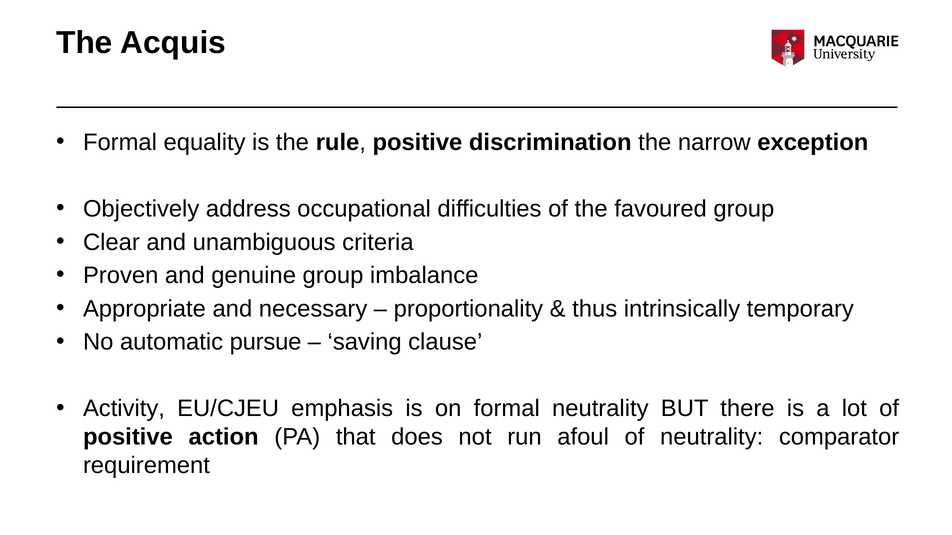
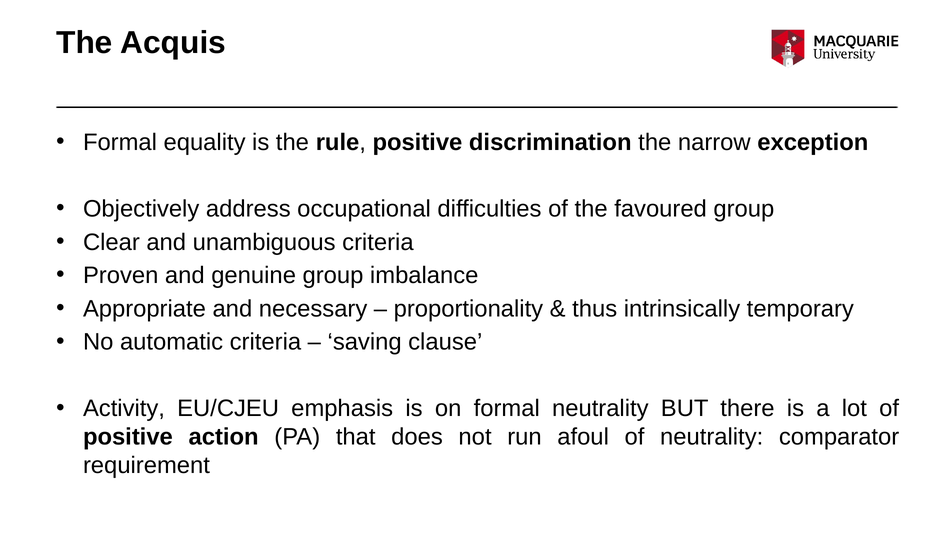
automatic pursue: pursue -> criteria (265, 342)
